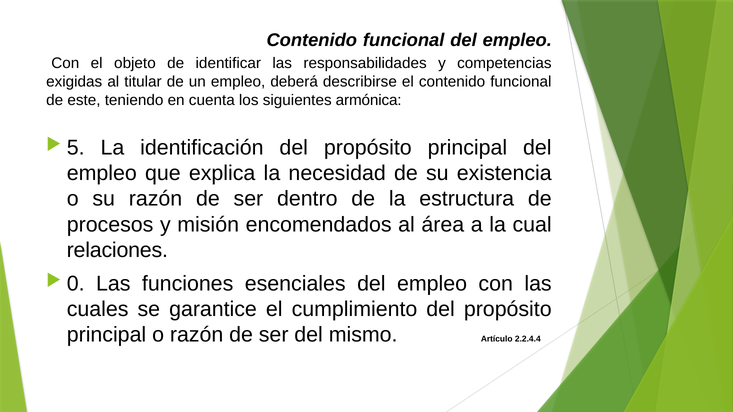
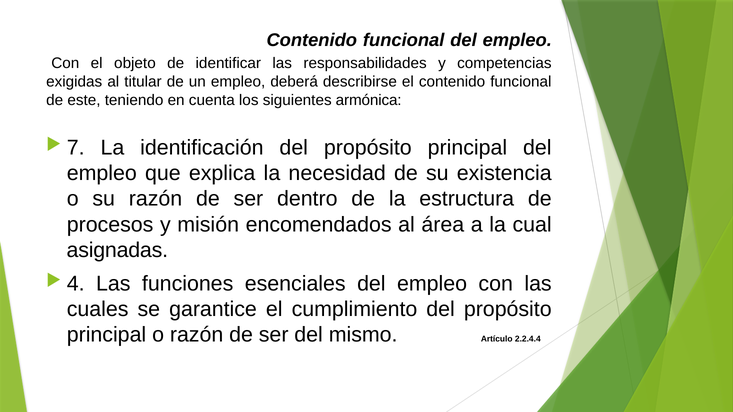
5: 5 -> 7 (76, 148)
relaciones: relaciones -> asignadas (117, 250)
0: 0 -> 4 (76, 284)
